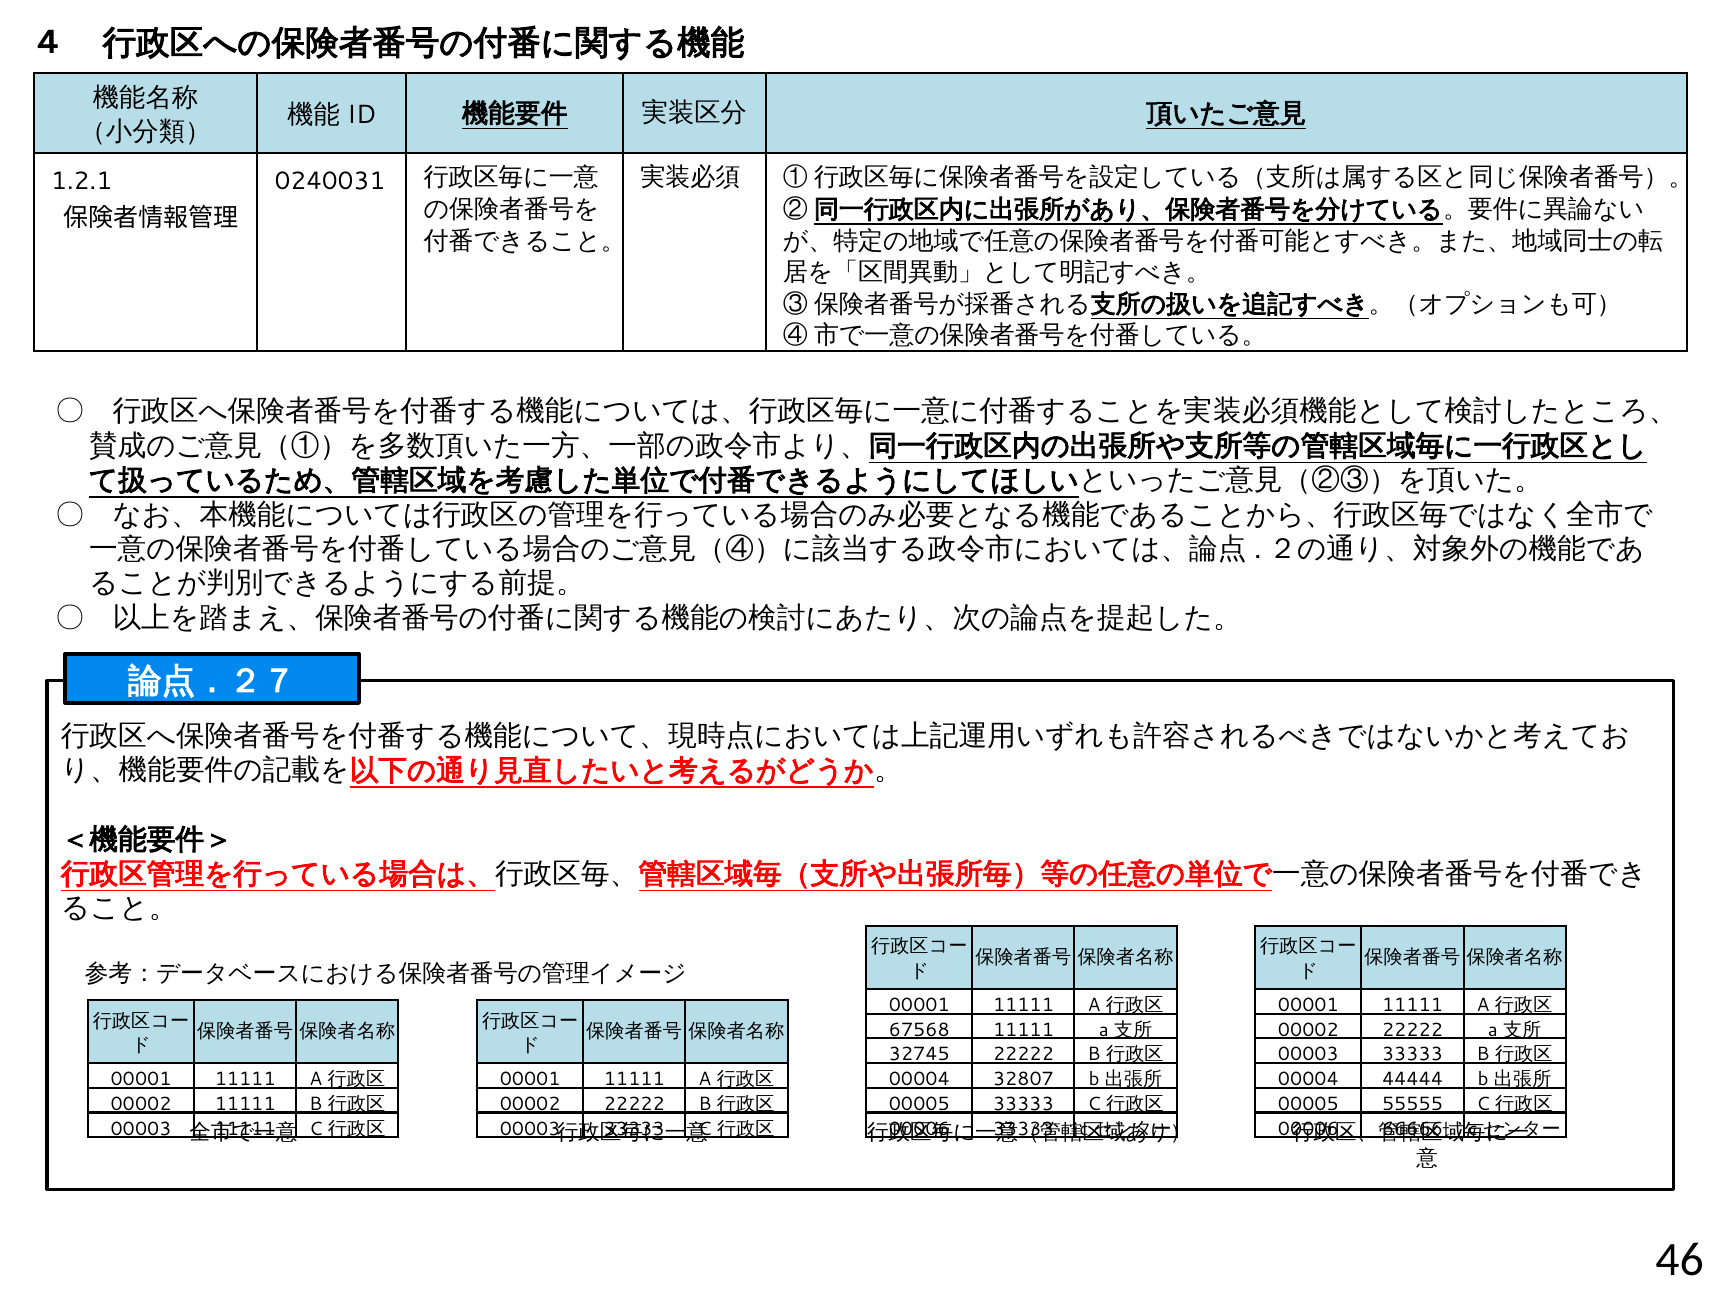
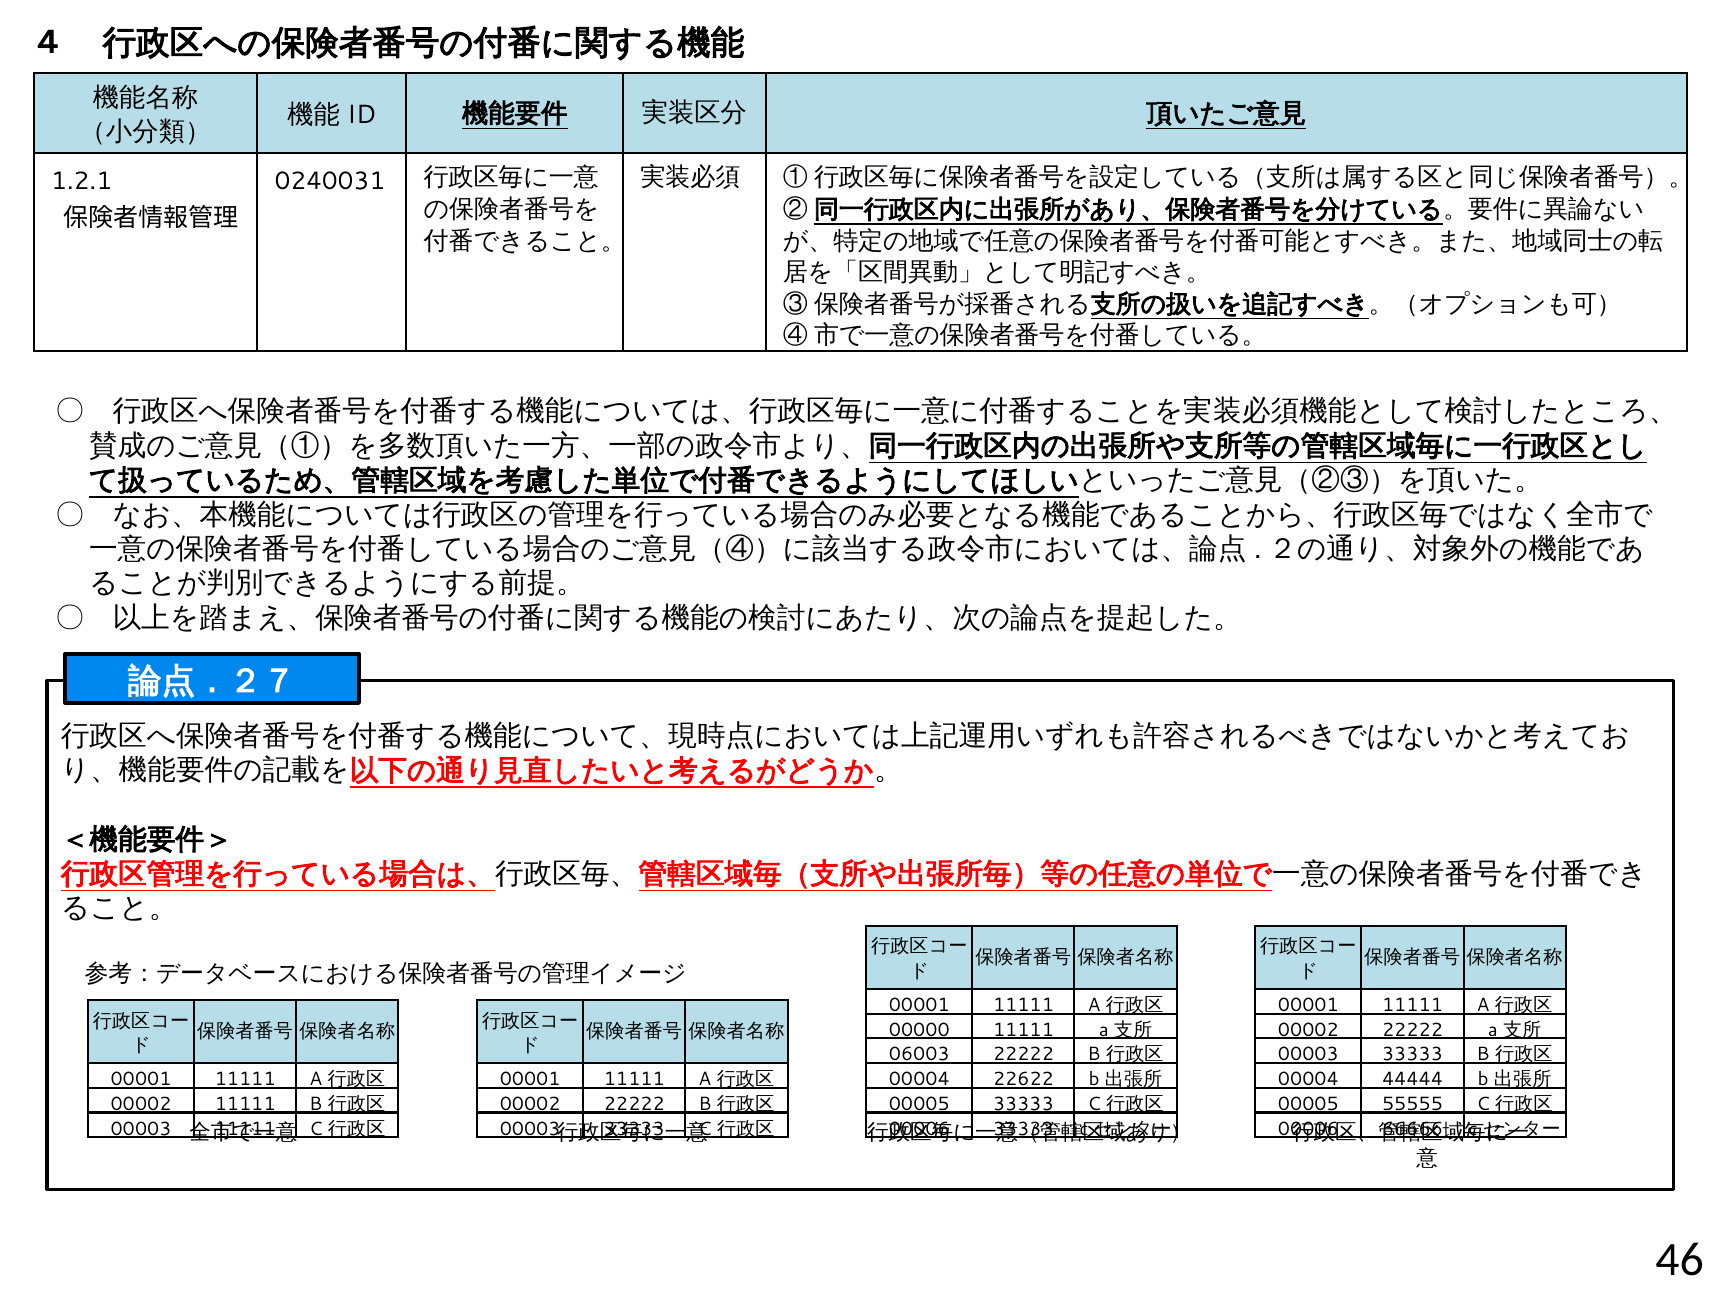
67568: 67568 -> 00000 (919, 1030)
32745: 32745 -> 06003 (919, 1054)
32807: 32807 -> 22622 (1023, 1079)
